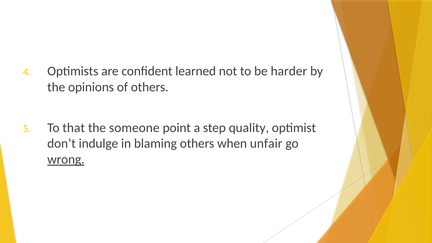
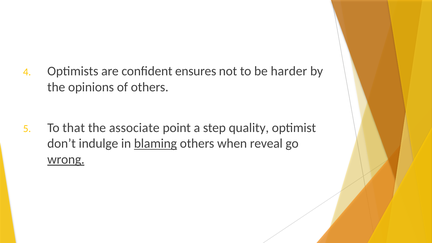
learned: learned -> ensures (196, 71)
someone: someone -> associate (134, 128)
blaming underline: none -> present (155, 144)
unfair: unfair -> reveal (266, 144)
